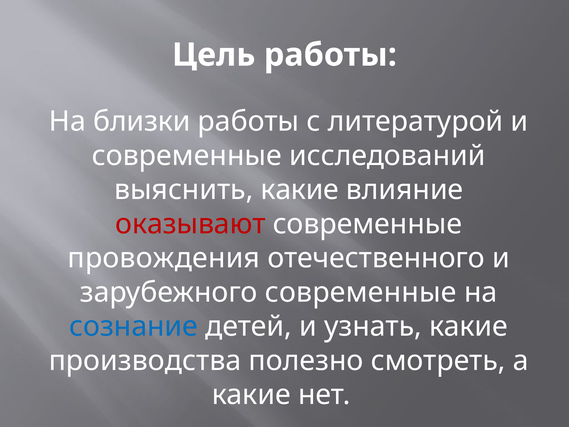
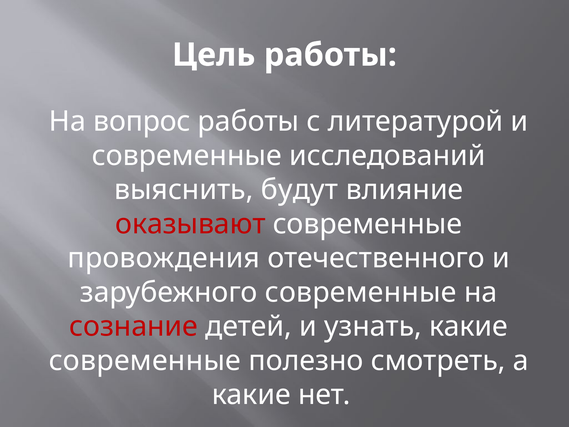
близки: близки -> вопрос (142, 121)
выяснить какие: какие -> будут (299, 190)
сознание colour: blue -> red (134, 326)
производства: производства -> современные (145, 360)
